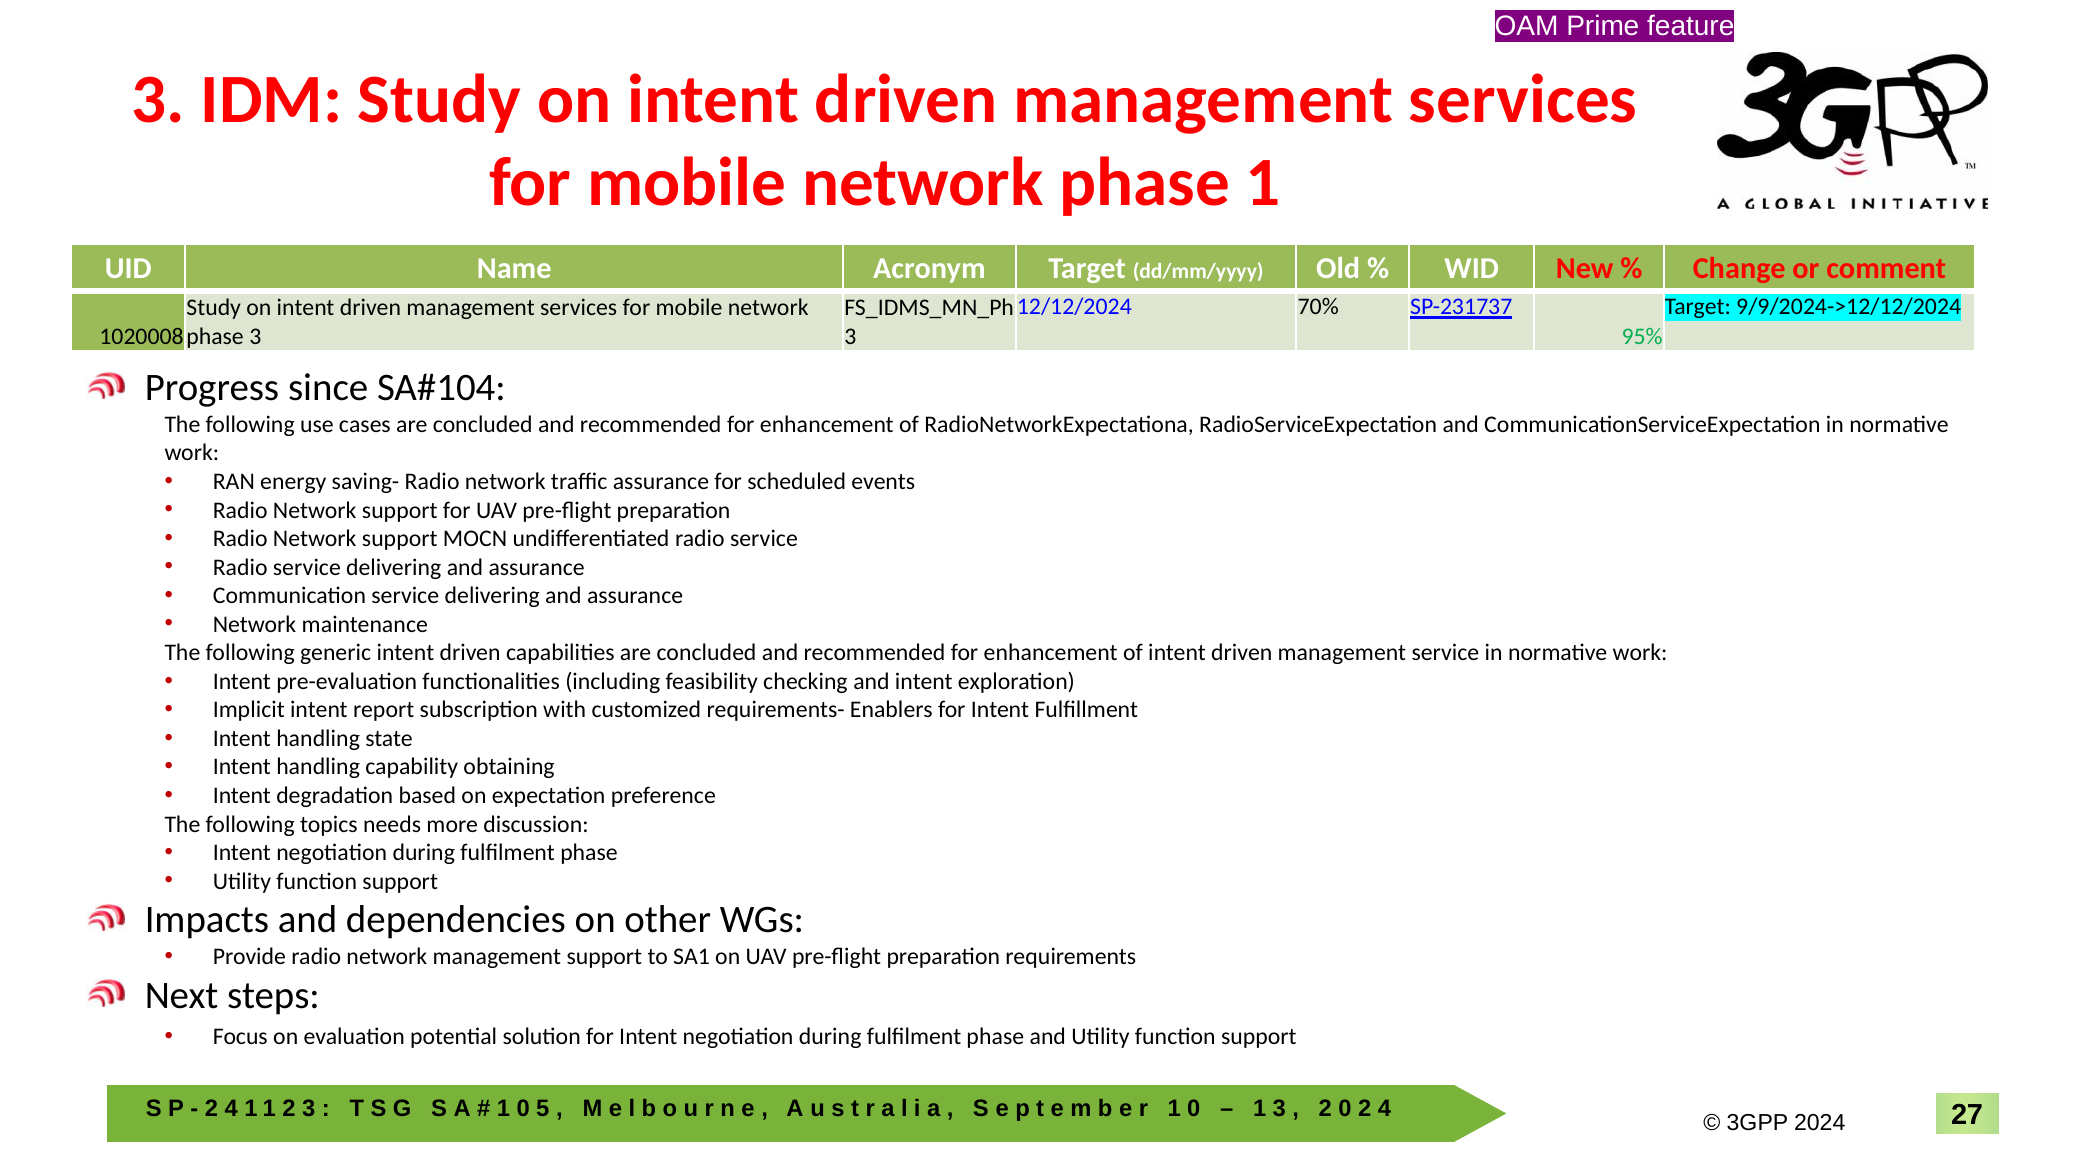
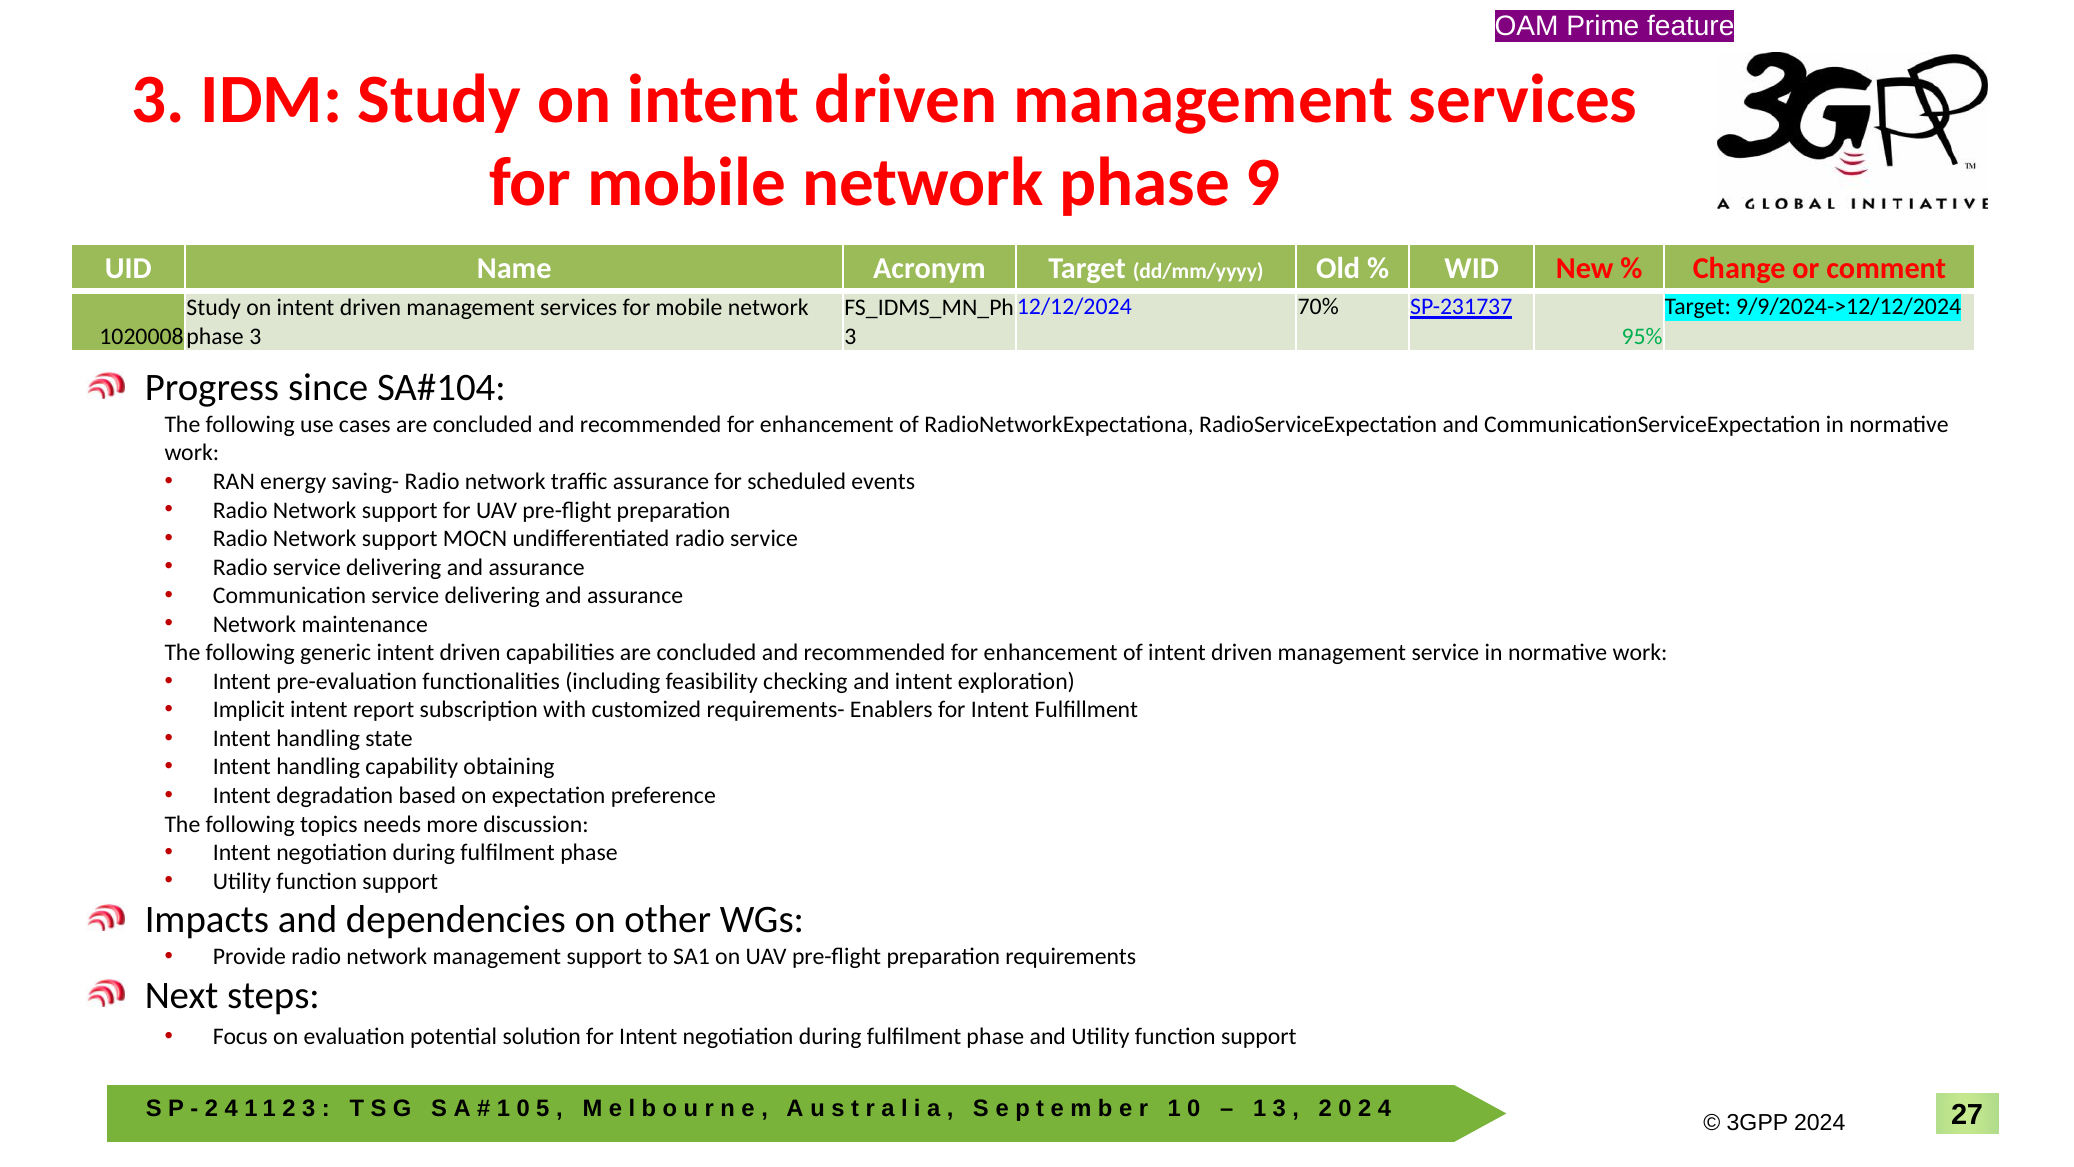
phase 1: 1 -> 9 (1263, 182)
